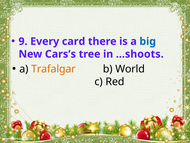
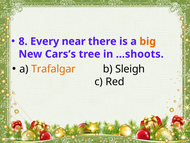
9: 9 -> 8 (23, 41)
card: card -> near (74, 41)
big colour: blue -> orange (148, 41)
World: World -> Sleigh (130, 69)
